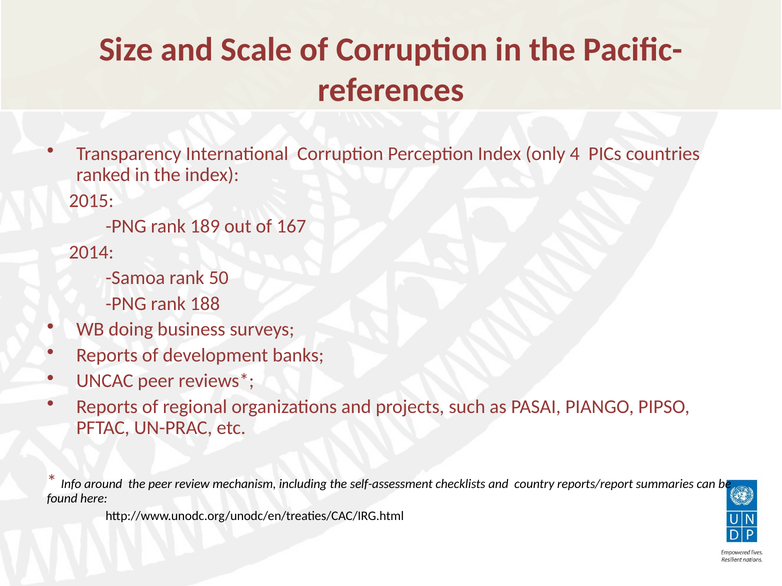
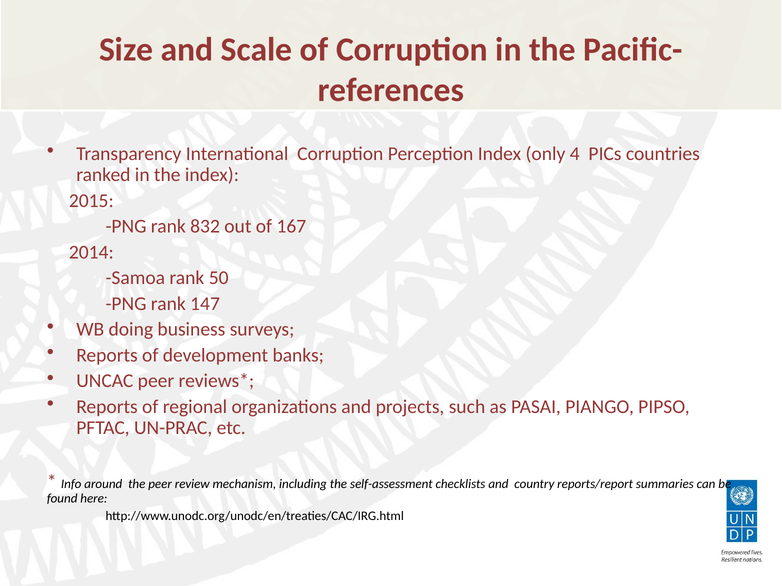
189: 189 -> 832 (205, 227)
188: 188 -> 147 (205, 304)
